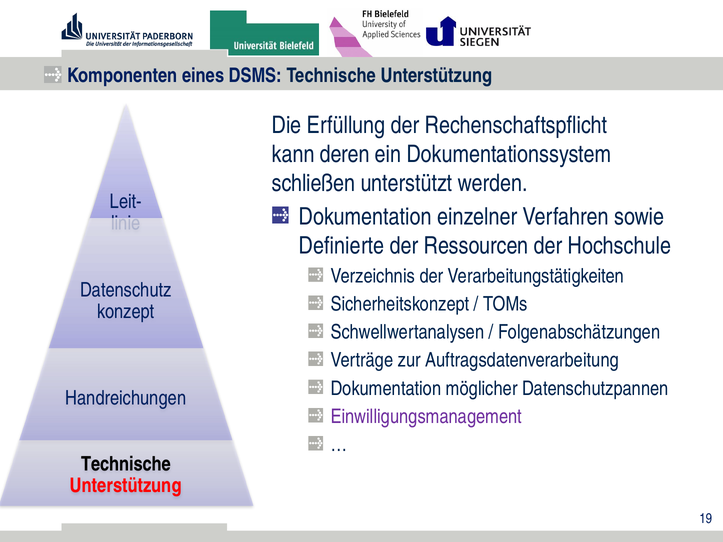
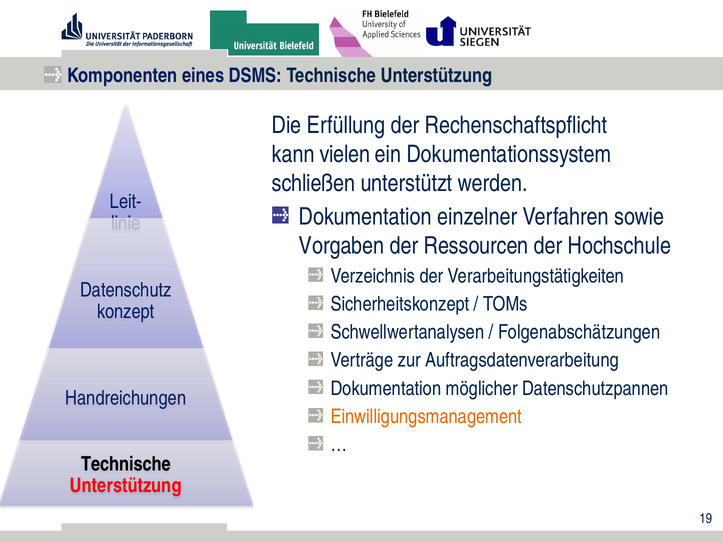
deren: deren -> vielen (345, 154)
Definierte: Definierte -> Vorgaben (342, 246)
Einwilligungsmanagement colour: purple -> orange (426, 417)
